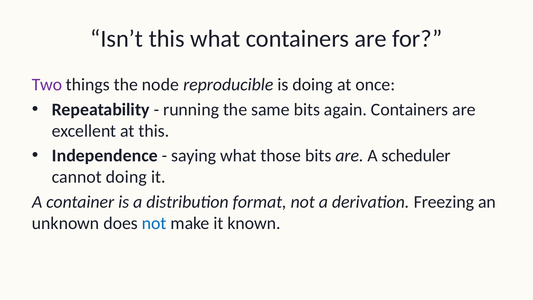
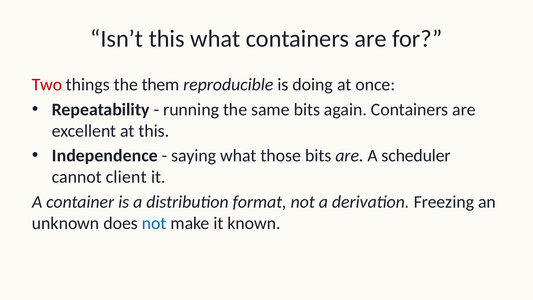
Two colour: purple -> red (47, 85)
node: node -> them (161, 85)
cannot doing: doing -> client (126, 177)
